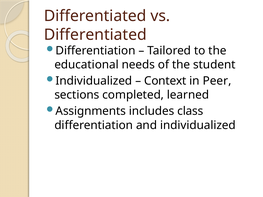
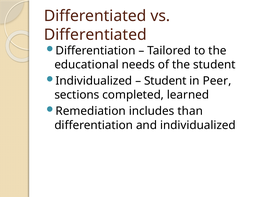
Context: Context -> Student (165, 81)
Assignments: Assignments -> Remediation (91, 111)
class: class -> than (190, 111)
